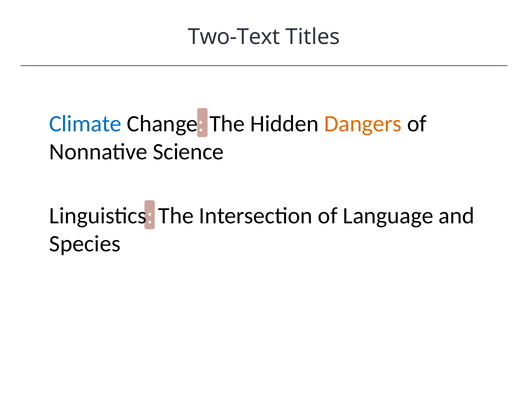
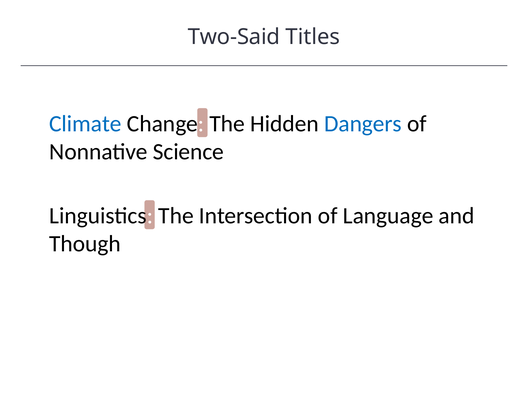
Two-Text: Two-Text -> Two-Said (234, 37)
Dangers colour: orange -> blue (363, 124)
Species: Species -> Though (85, 244)
